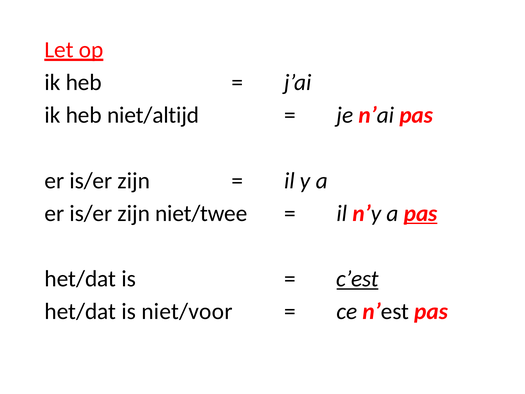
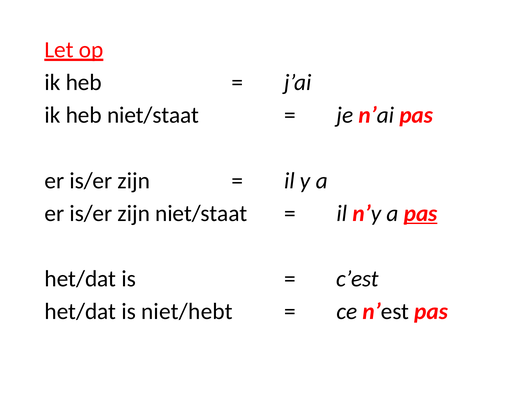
heb niet/altijd: niet/altijd -> niet/staat (153, 115)
zijn niet/twee: niet/twee -> niet/staat (201, 213)
c’est underline: present -> none (357, 279)
niet/voor: niet/voor -> niet/hebt (187, 311)
